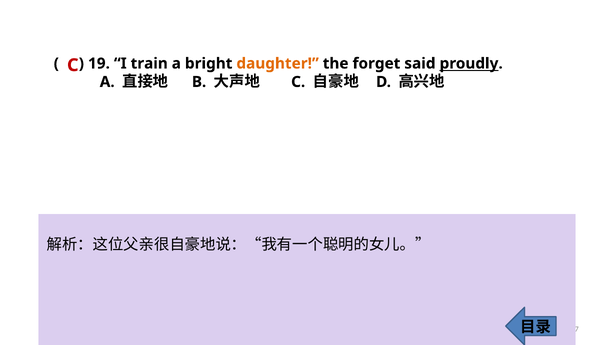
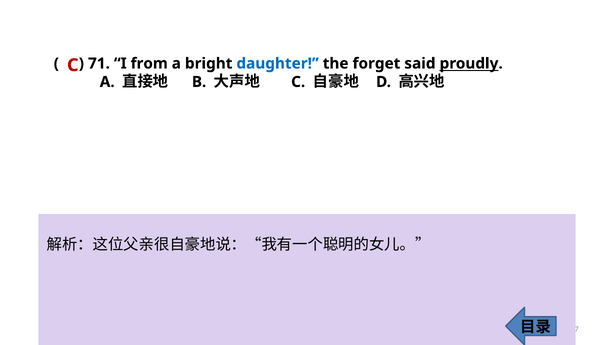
19: 19 -> 71 (99, 64)
train: train -> from (149, 64)
daughter colour: orange -> blue (278, 64)
